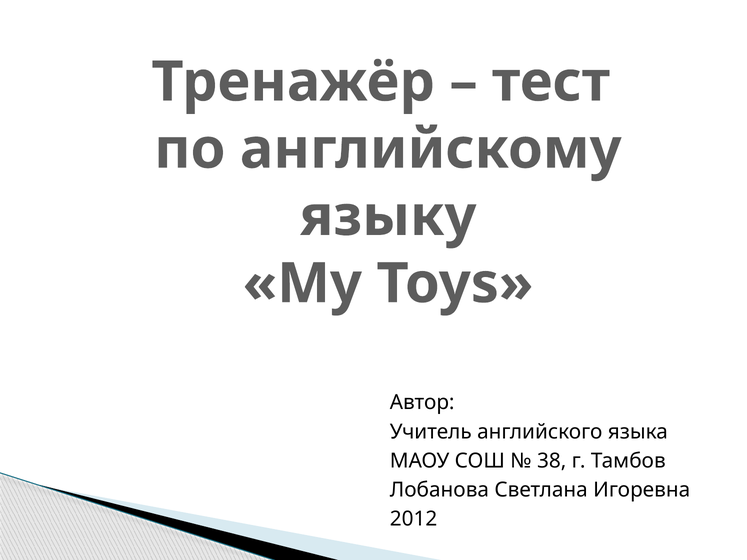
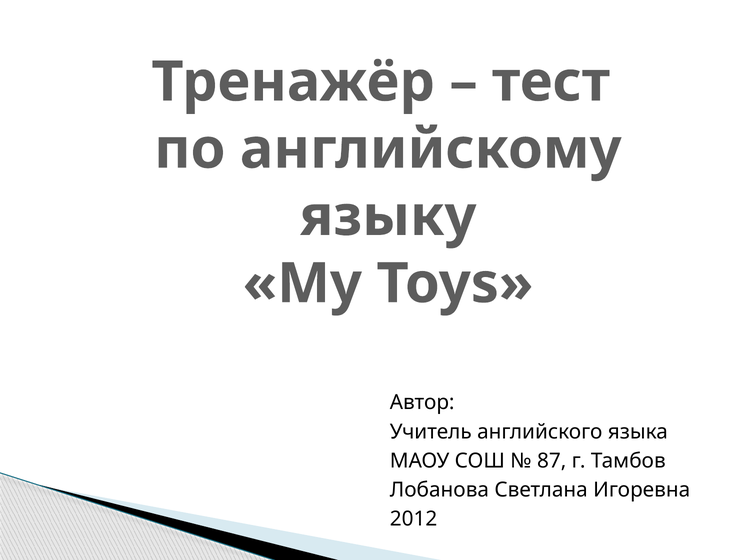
38: 38 -> 87 (552, 461)
